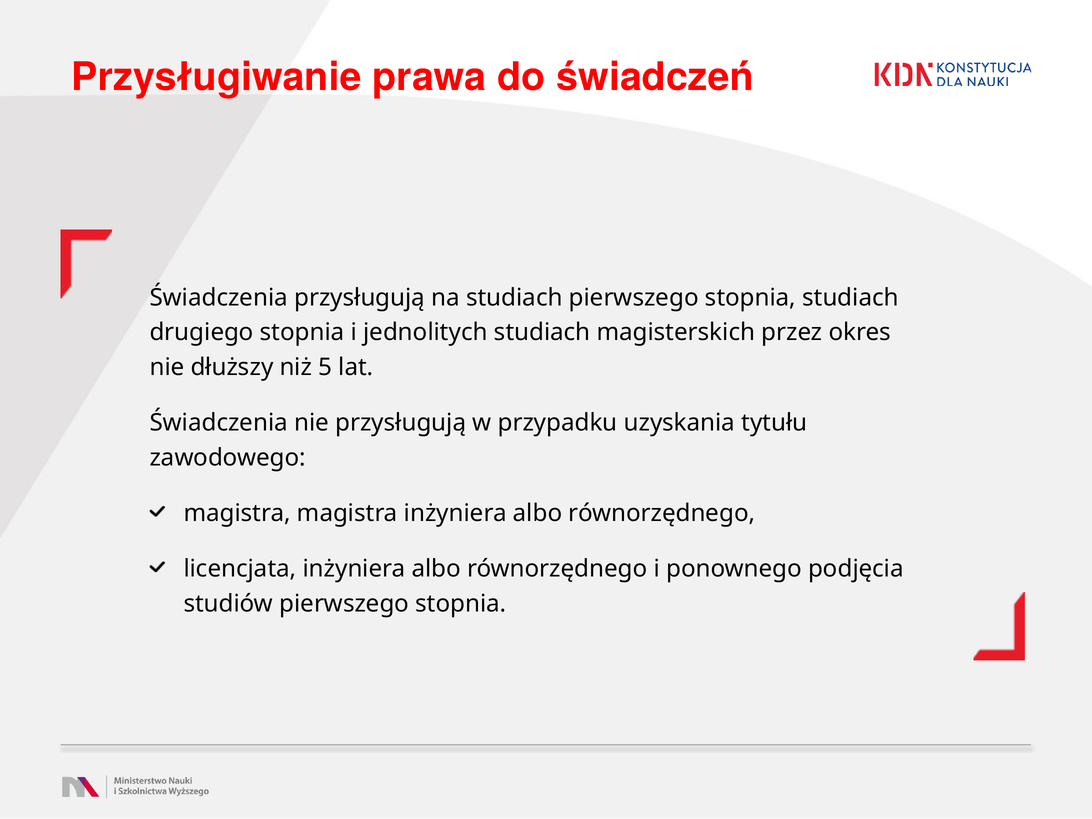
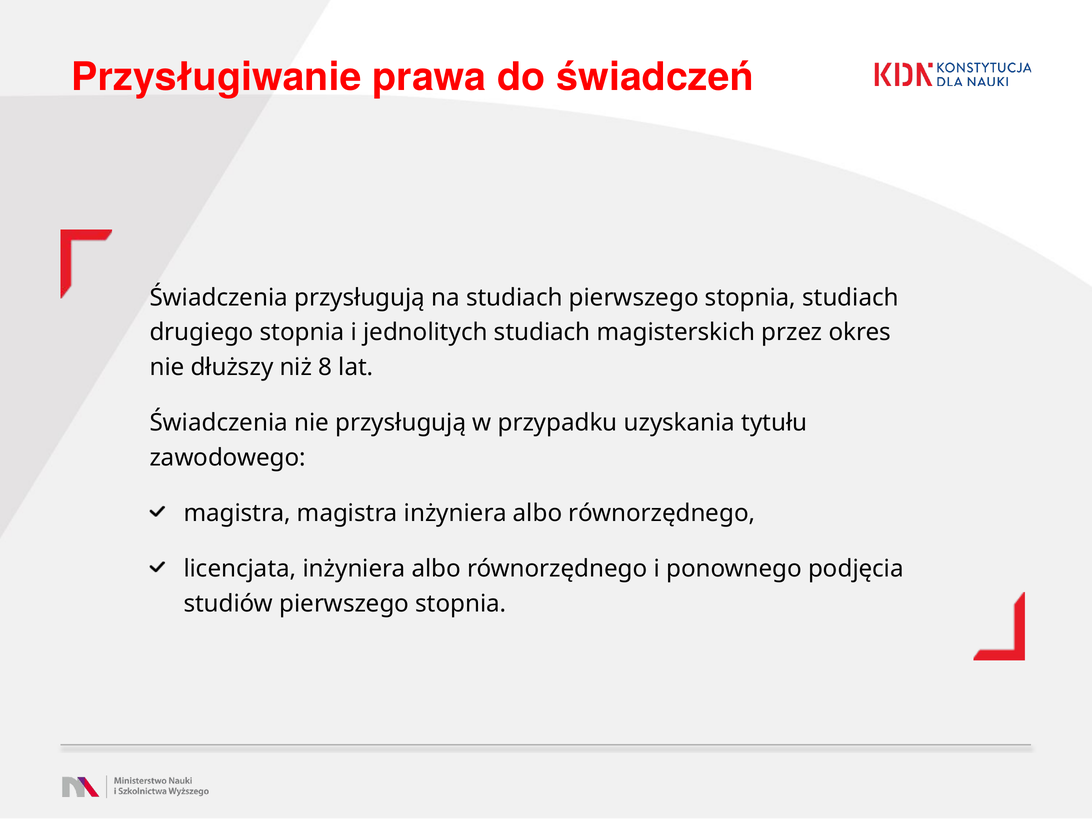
5: 5 -> 8 (325, 367)
